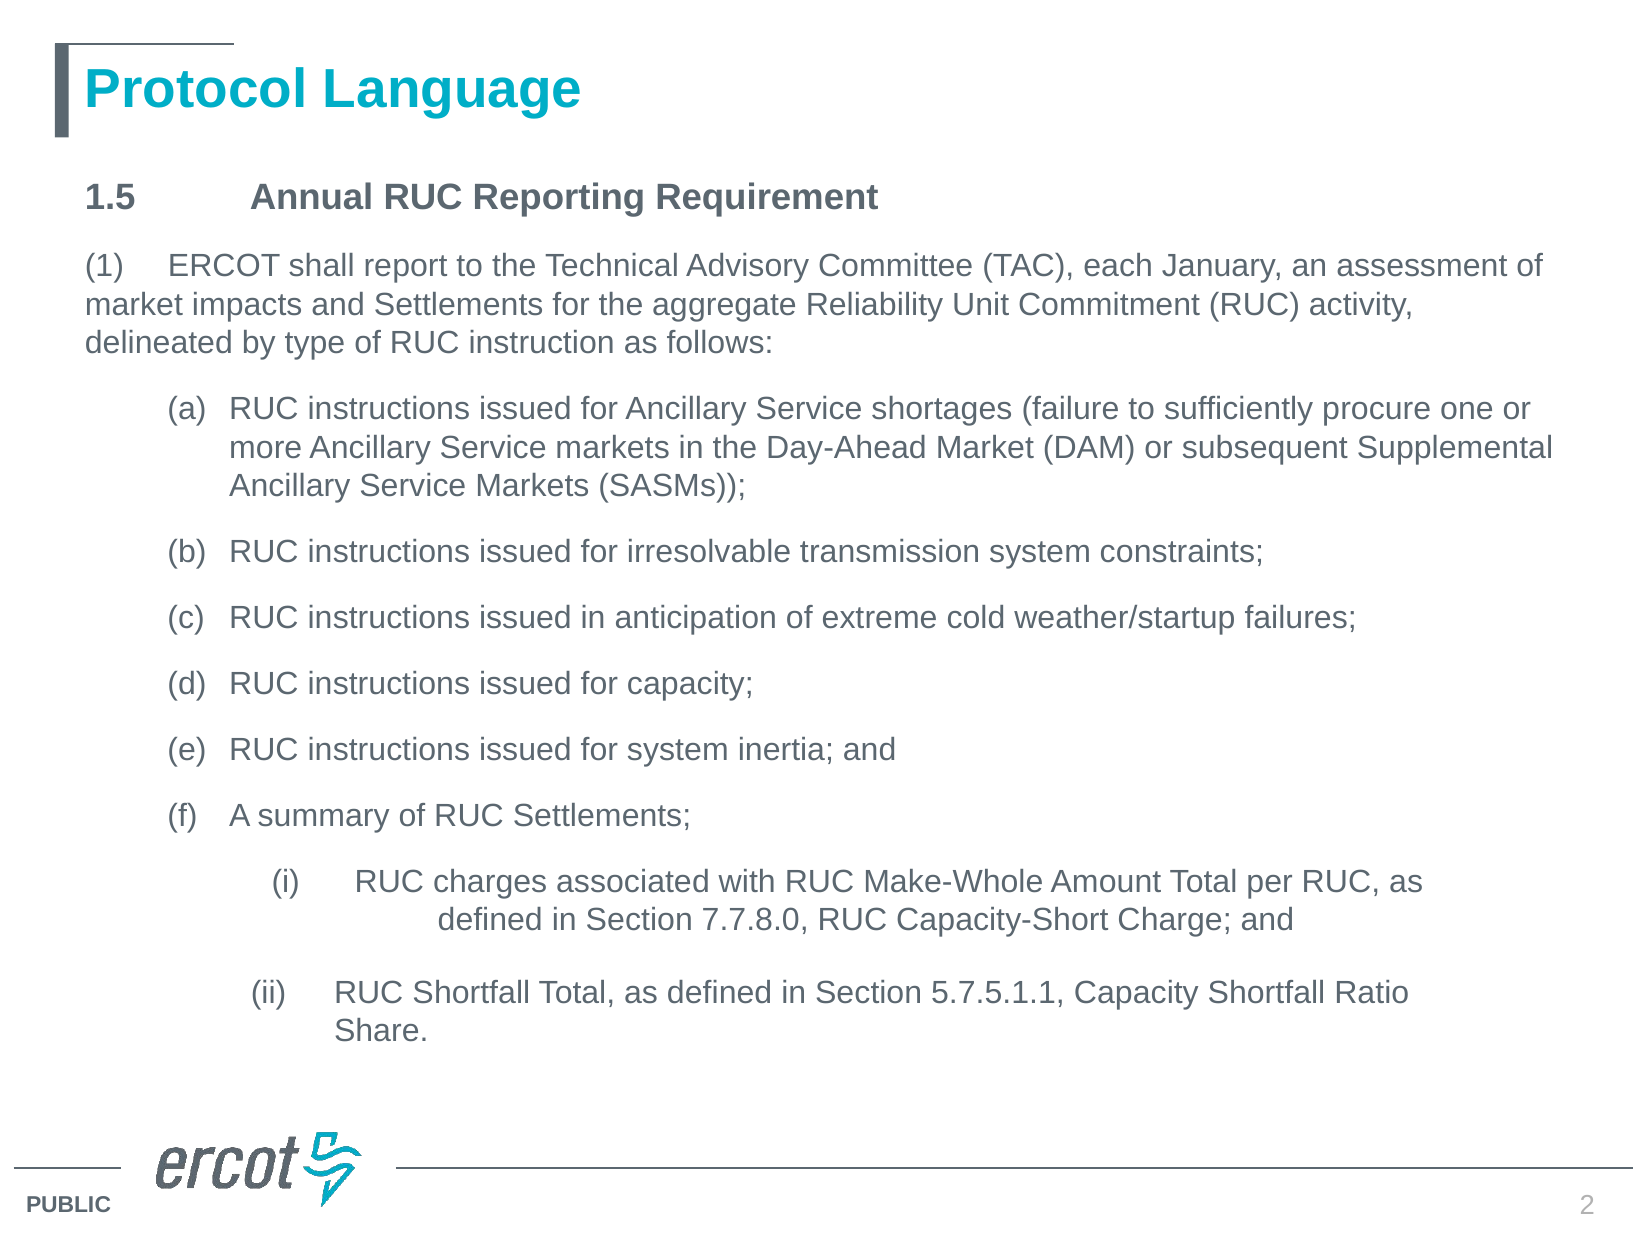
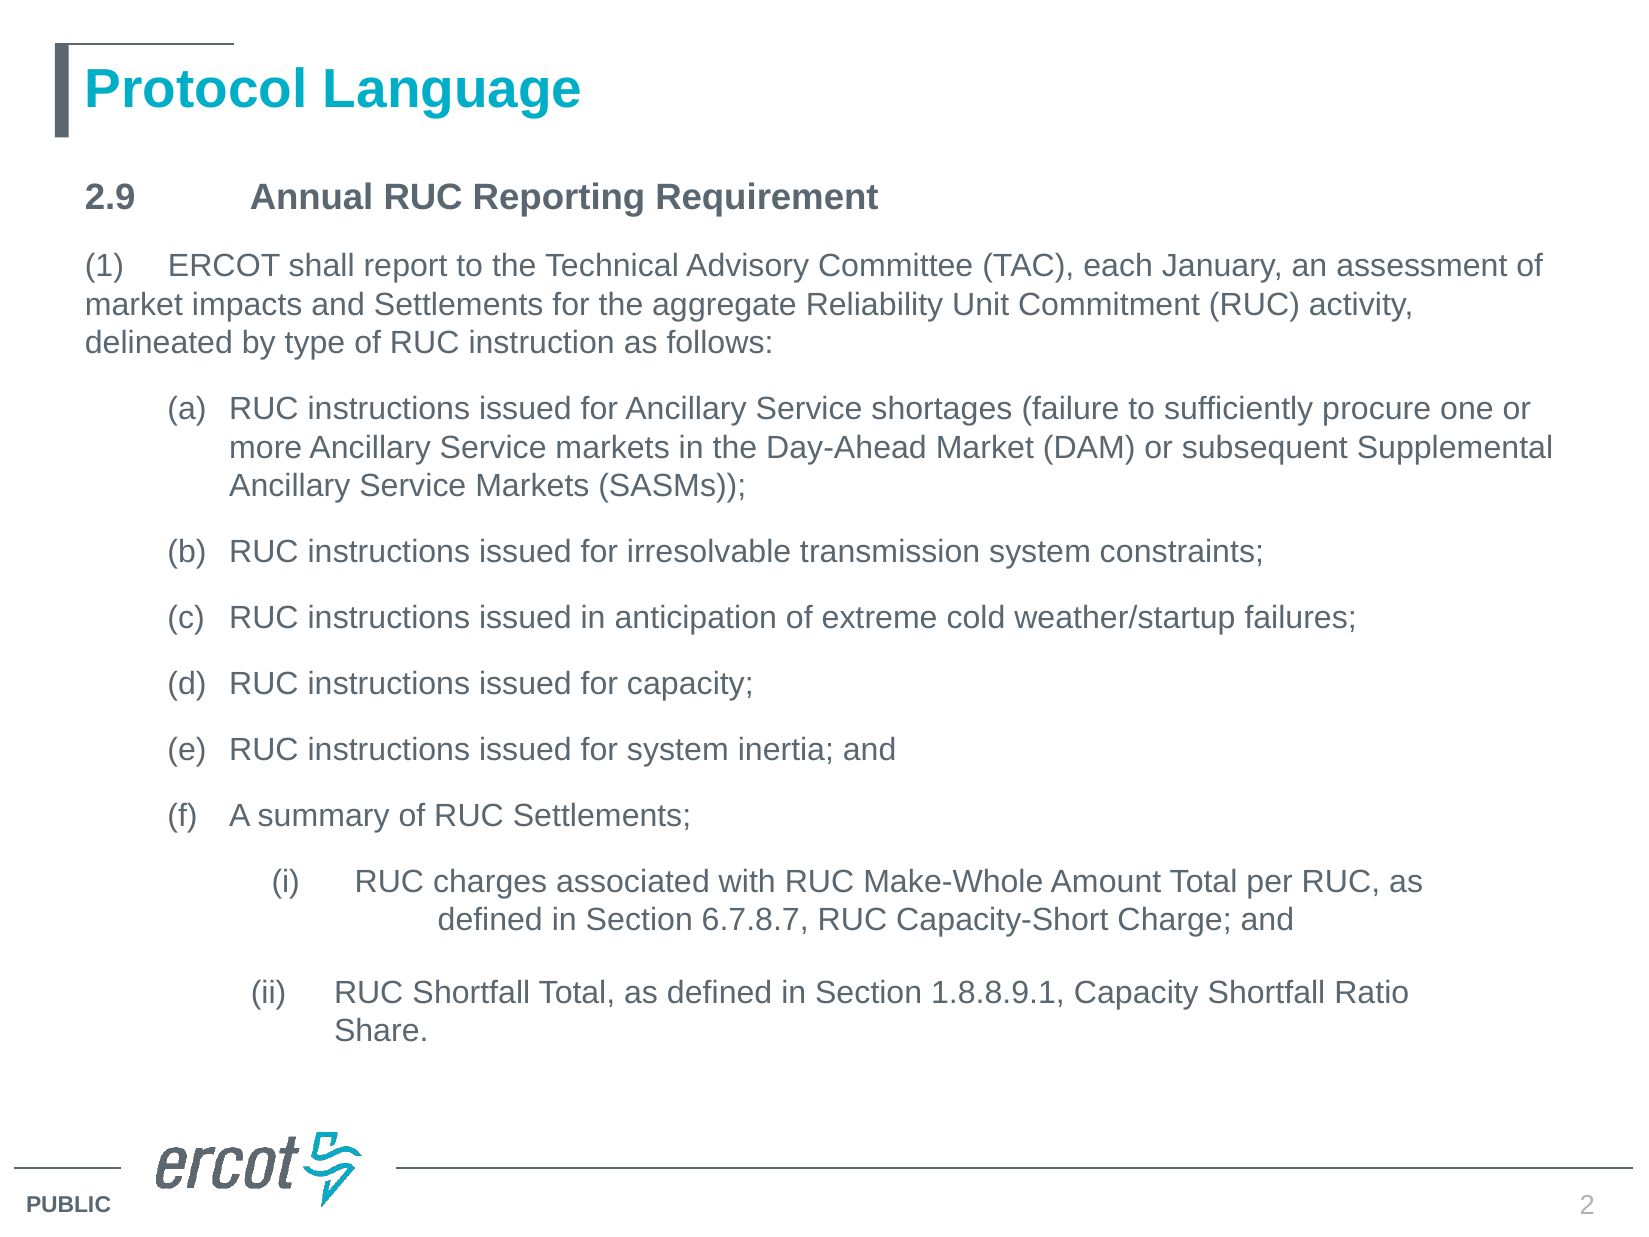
1.5: 1.5 -> 2.9 (110, 198)
7.7.8.0: 7.7.8.0 -> 6.7.8.7 (755, 920)
5.7.5.1.1: 5.7.5.1.1 -> 1.8.8.9.1 (998, 993)
